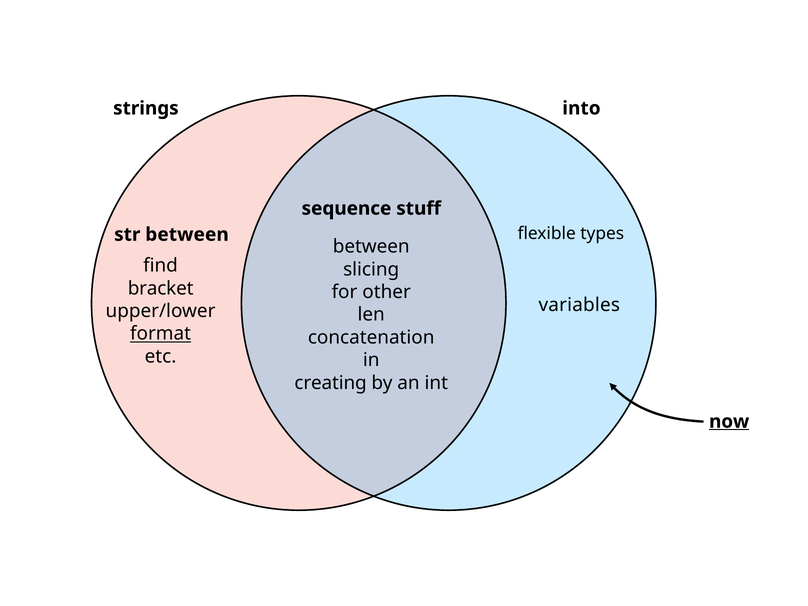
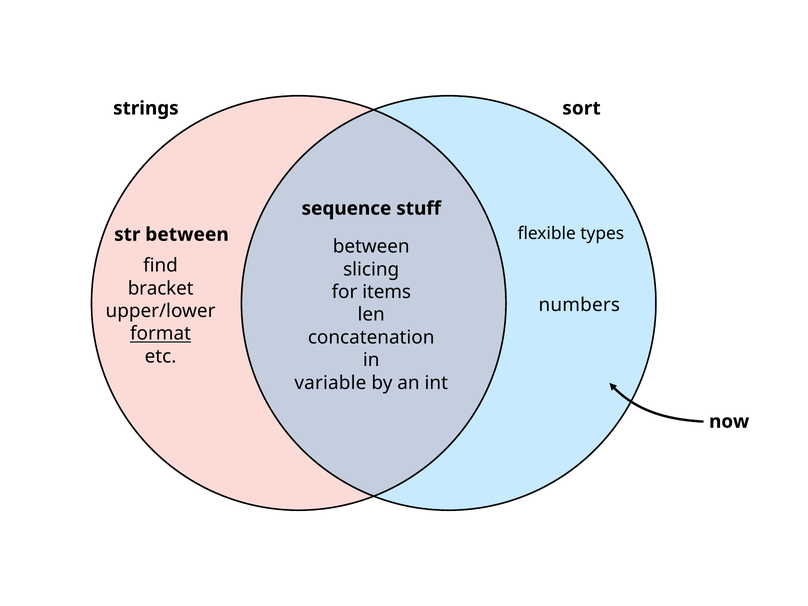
into: into -> sort (581, 108)
other: other -> items (387, 292)
variables: variables -> numbers (579, 305)
creating: creating -> variable (330, 383)
now underline: present -> none (729, 422)
